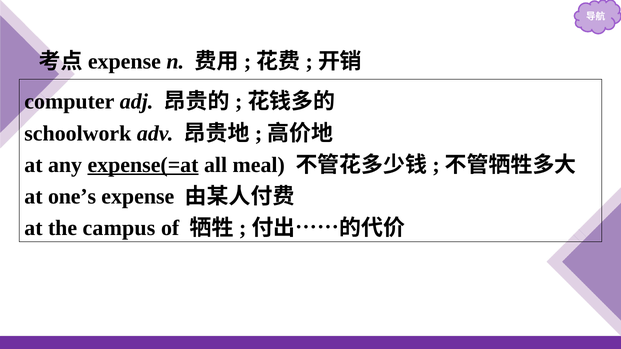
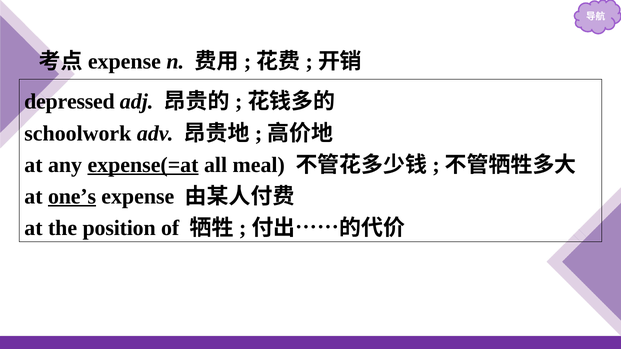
computer: computer -> depressed (69, 102)
one’s underline: none -> present (72, 196)
campus: campus -> position (119, 228)
